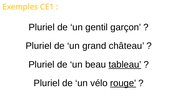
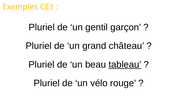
rouge underline: present -> none (123, 83)
